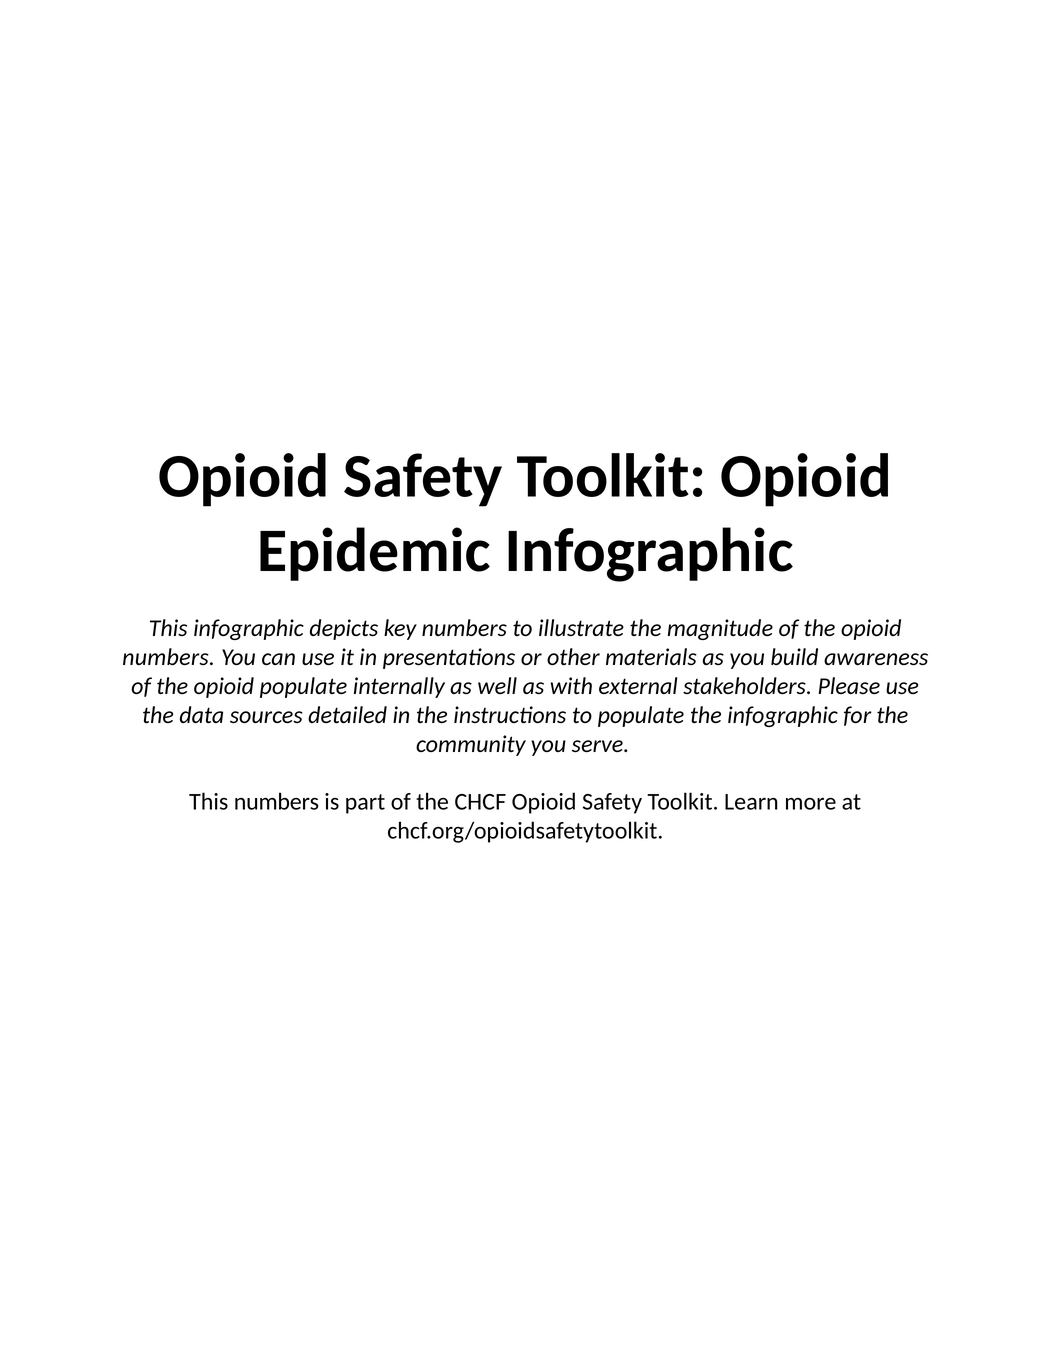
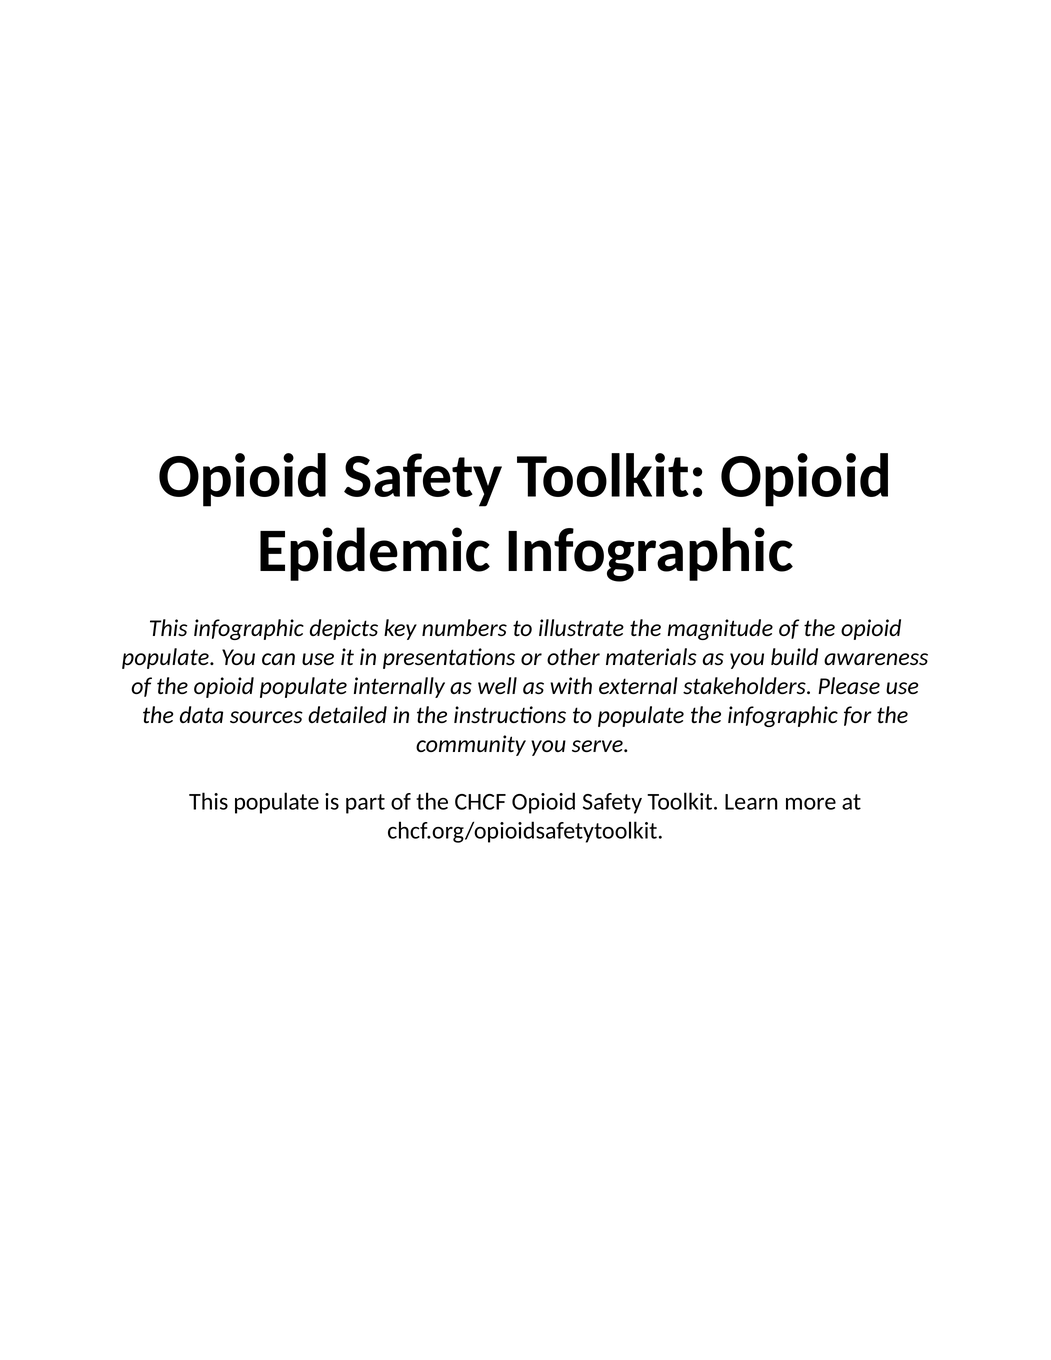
numbers: numbers -> populate (169, 657)
This numbers: numbers -> populate (276, 802)
